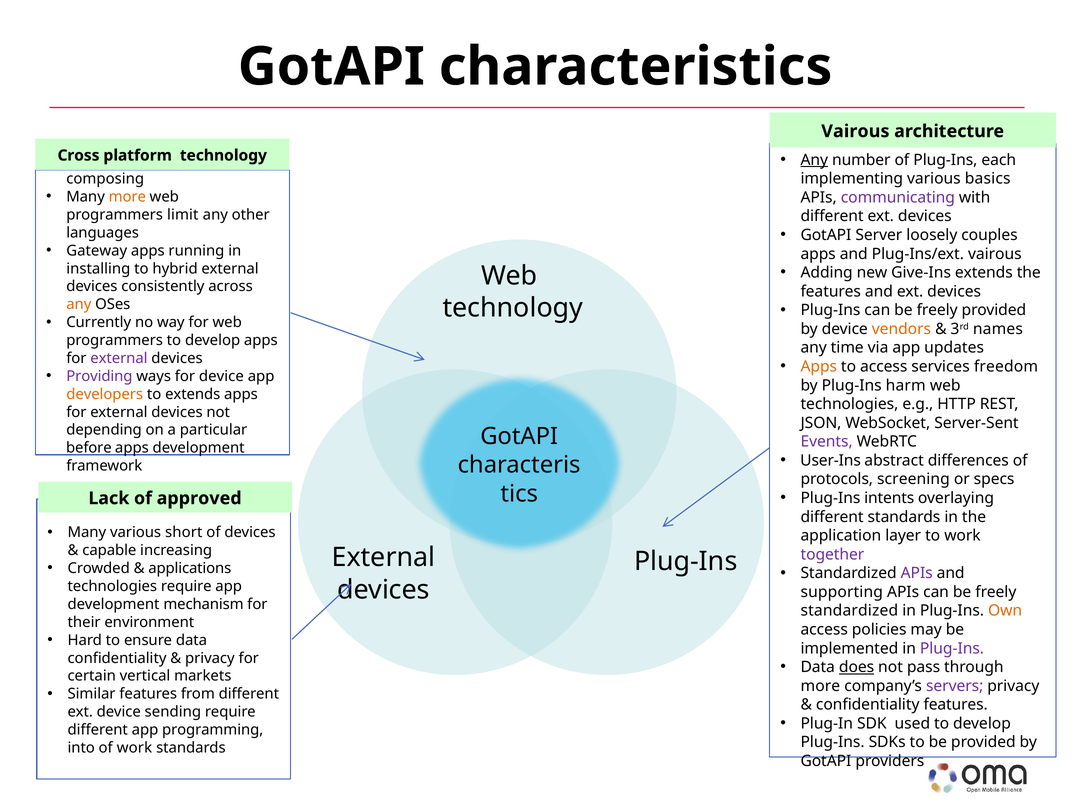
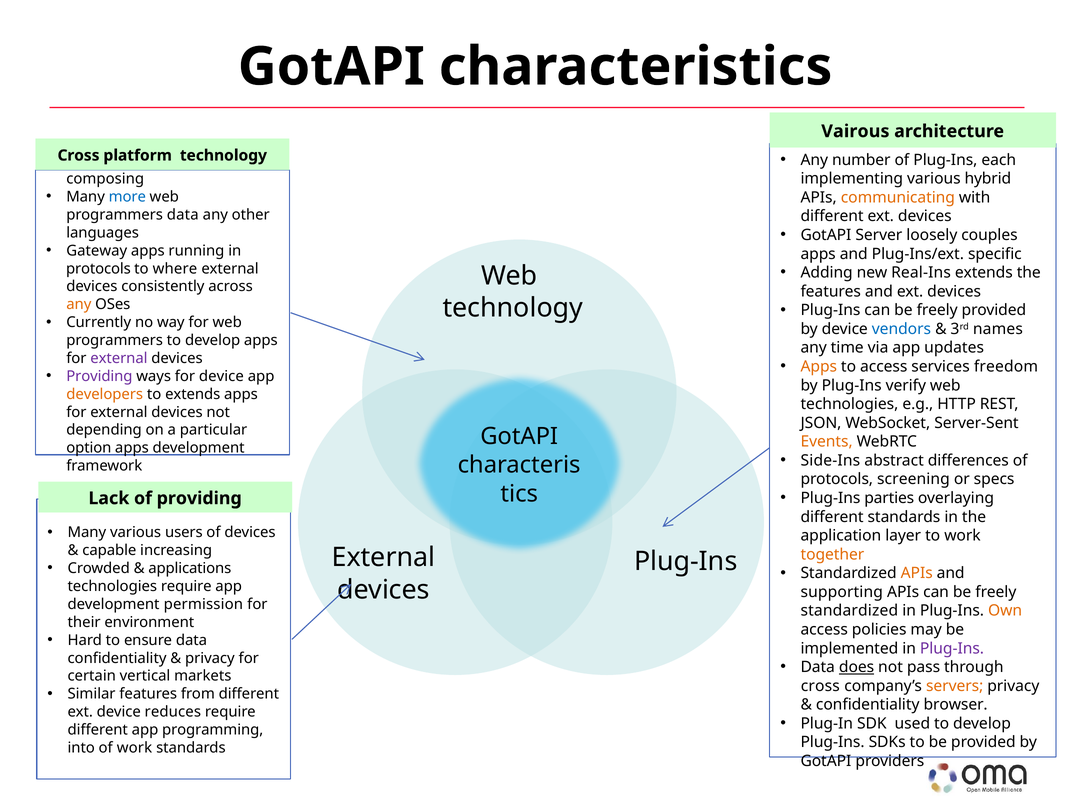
Any underline: present -> none (814, 160)
basics: basics -> hybrid (988, 179)
more colour: orange -> blue (127, 197)
communicating colour: purple -> orange (898, 197)
programmers limit: limit -> data (183, 215)
Plug-Ins/ext vairous: vairous -> specific (995, 254)
installing: installing -> protocols (98, 268)
hybrid: hybrid -> where (175, 268)
Give-Ins: Give-Ins -> Real-Ins (921, 273)
vendors colour: orange -> blue (901, 329)
harm: harm -> verify (906, 385)
Events colour: purple -> orange (827, 441)
before: before -> option (89, 448)
User-Ins: User-Ins -> Side-Ins (830, 460)
intents: intents -> parties (889, 498)
of approved: approved -> providing (199, 498)
short: short -> users (184, 532)
together colour: purple -> orange (832, 554)
APIs colour: purple -> orange (917, 573)
mechanism: mechanism -> permission (203, 604)
more: more -> cross (820, 686)
servers colour: purple -> orange (955, 686)
confidentiality features: features -> browser (956, 704)
sending: sending -> reduces (173, 711)
